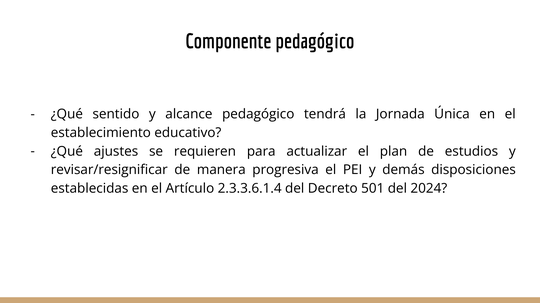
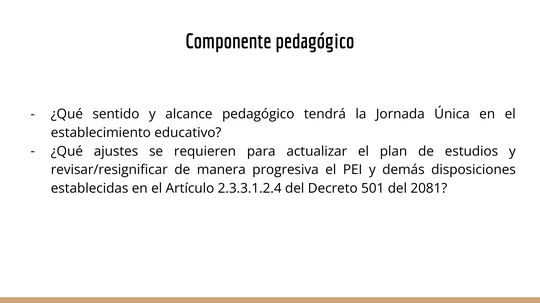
2.3.3.6.1.4: 2.3.3.6.1.4 -> 2.3.3.1.2.4 (250, 189)
2024: 2024 -> 2081 (429, 189)
